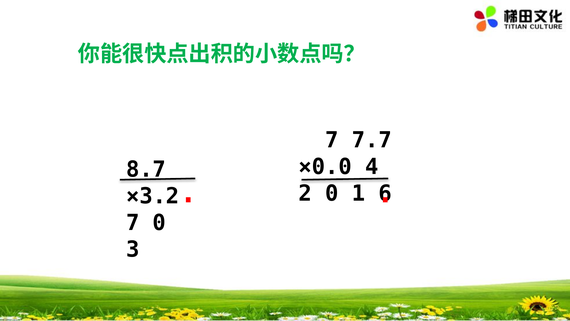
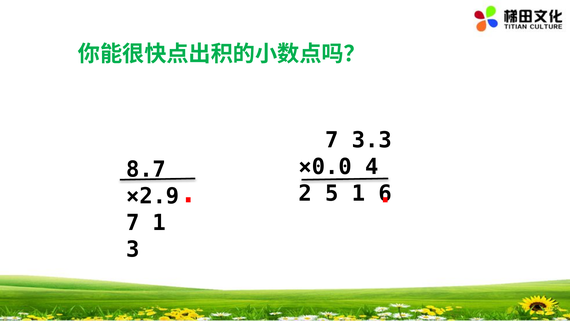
7.7: 7.7 -> 3.3 (372, 140)
2 0: 0 -> 5 (332, 193)
×3.2: ×3.2 -> ×2.9 (153, 196)
7 0: 0 -> 1 (159, 222)
